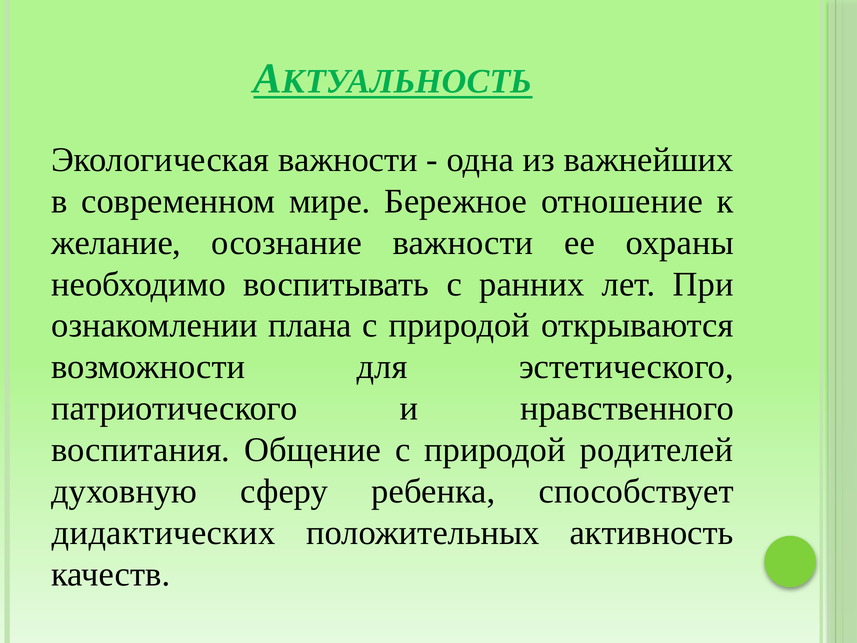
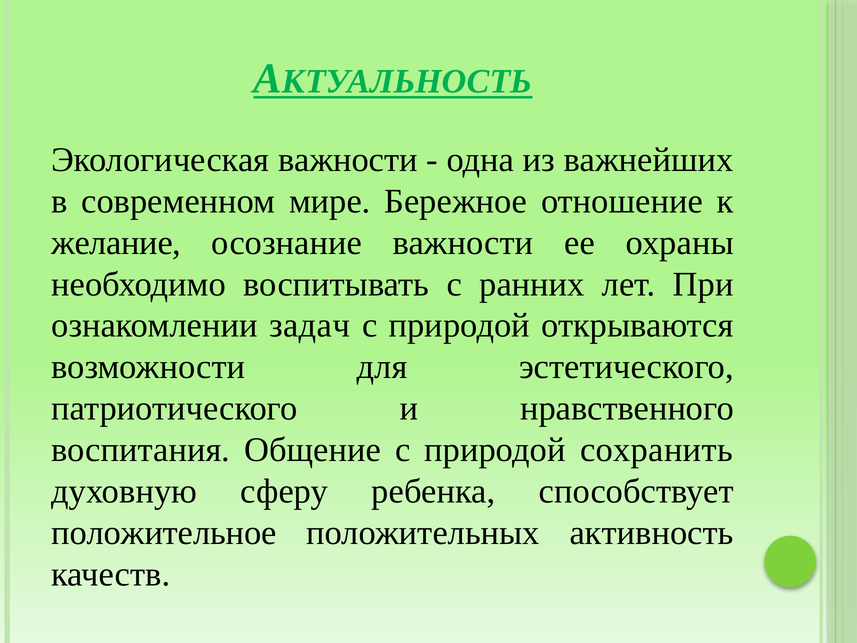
плана: плана -> задач (310, 325)
родителей: родителей -> сохранить (656, 450)
дидактических: дидактических -> положительное (164, 533)
